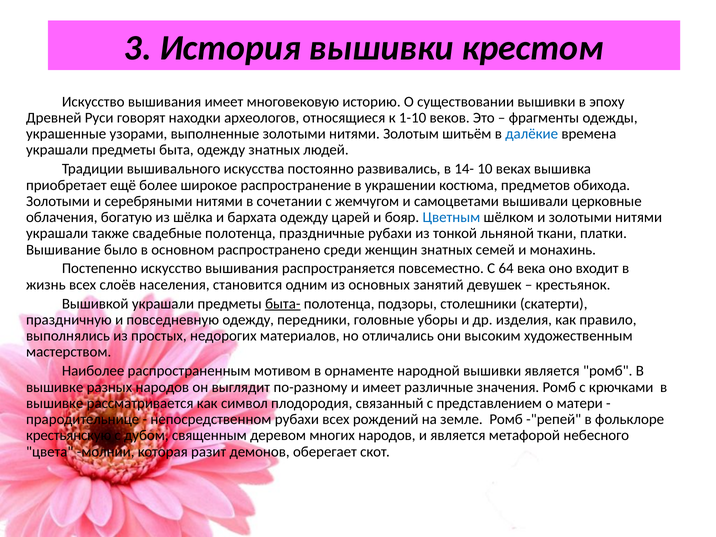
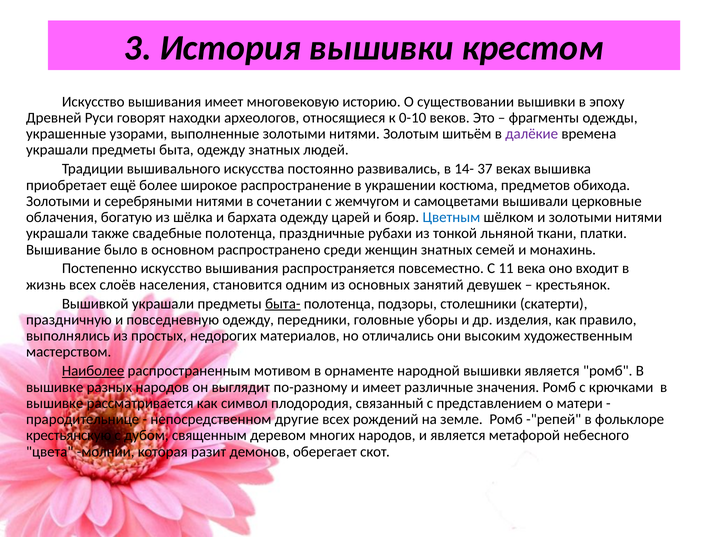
1-10: 1-10 -> 0-10 (413, 118)
далёкие colour: blue -> purple (532, 134)
10: 10 -> 37 (485, 169)
64: 64 -> 11 (506, 269)
Наиболее underline: none -> present (93, 371)
непосредственном рубахи: рубахи -> другие (297, 419)
